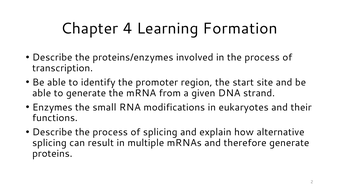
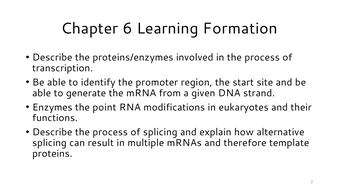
4: 4 -> 6 (127, 28)
small: small -> point (104, 107)
therefore generate: generate -> template (289, 143)
